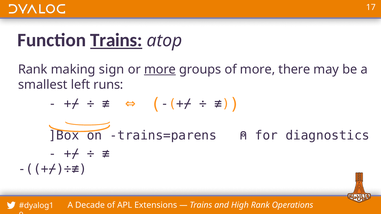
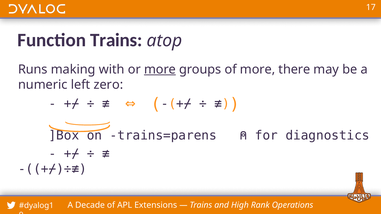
Trains underline: present -> none (116, 40)
Rank: Rank -> Runs (33, 70)
sign: sign -> with (112, 70)
smallest: smallest -> numeric (43, 85)
runs: runs -> zero (108, 85)
